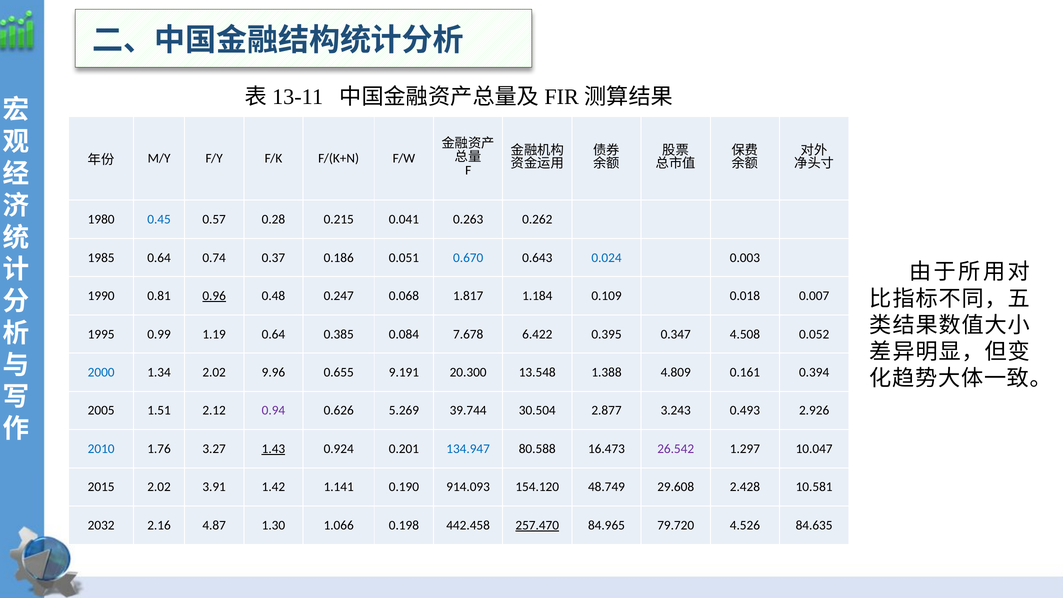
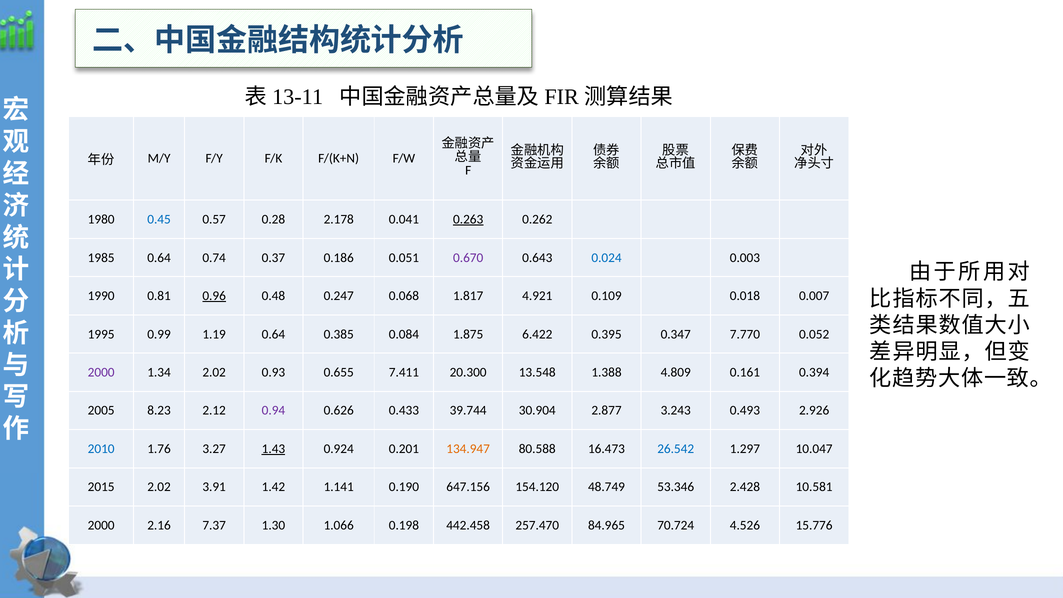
0.215: 0.215 -> 2.178 (339, 219)
0.263 underline: none -> present (468, 219)
0.670 colour: blue -> purple (468, 258)
1.184: 1.184 -> 4.921 (537, 296)
7.678: 7.678 -> 1.875 (468, 334)
4.508: 4.508 -> 7.770 (745, 334)
2000 colour: blue -> purple (101, 372)
9.96: 9.96 -> 0.93 (273, 372)
9.191: 9.191 -> 7.411 (404, 372)
1.51: 1.51 -> 8.23 (159, 411)
5.269: 5.269 -> 0.433 (404, 411)
30.504: 30.504 -> 30.904 (537, 411)
134.947 colour: blue -> orange (468, 449)
26.542 colour: purple -> blue (676, 449)
914.093: 914.093 -> 647.156 (468, 487)
29.608: 29.608 -> 53.346 (676, 487)
2032: 2032 -> 2000 (101, 525)
4.87: 4.87 -> 7.37 (214, 525)
257.470 underline: present -> none (537, 525)
79.720: 79.720 -> 70.724 (676, 525)
84.635: 84.635 -> 15.776 (814, 525)
